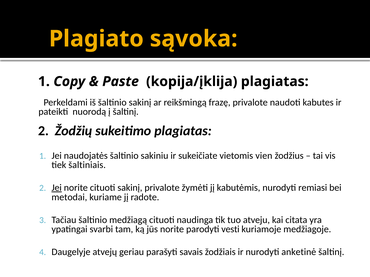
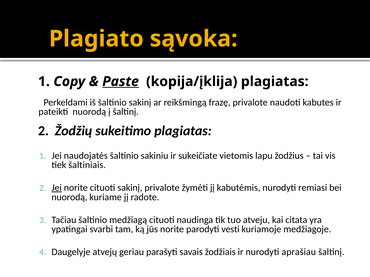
Paste underline: none -> present (121, 82)
vien: vien -> lapu (264, 156)
metodai: metodai -> nuorodą (69, 197)
anketinė: anketinė -> aprašiau (299, 252)
